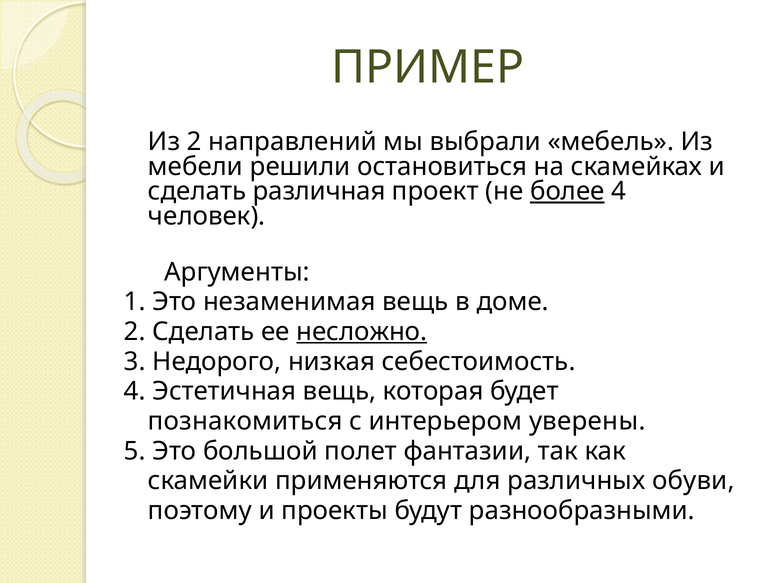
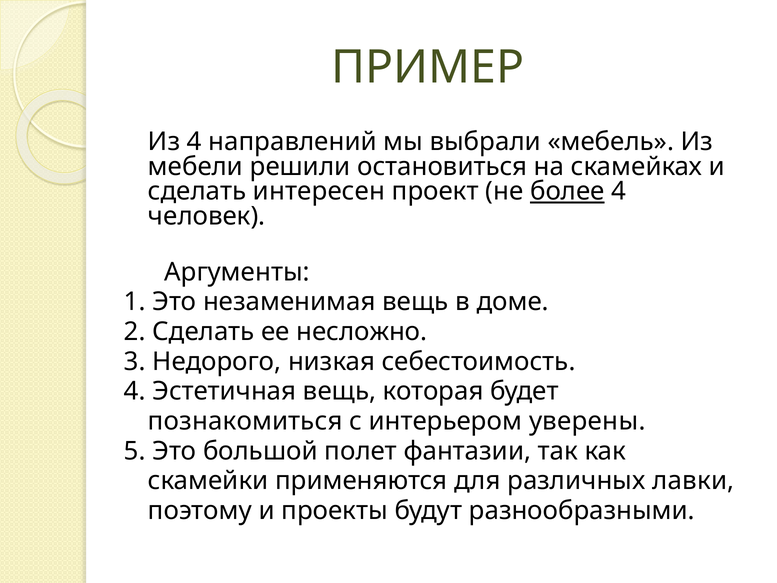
Из 2: 2 -> 4 (194, 142)
различная: различная -> интересен (319, 191)
несложно underline: present -> none (362, 332)
обуви: обуви -> лавки (693, 481)
